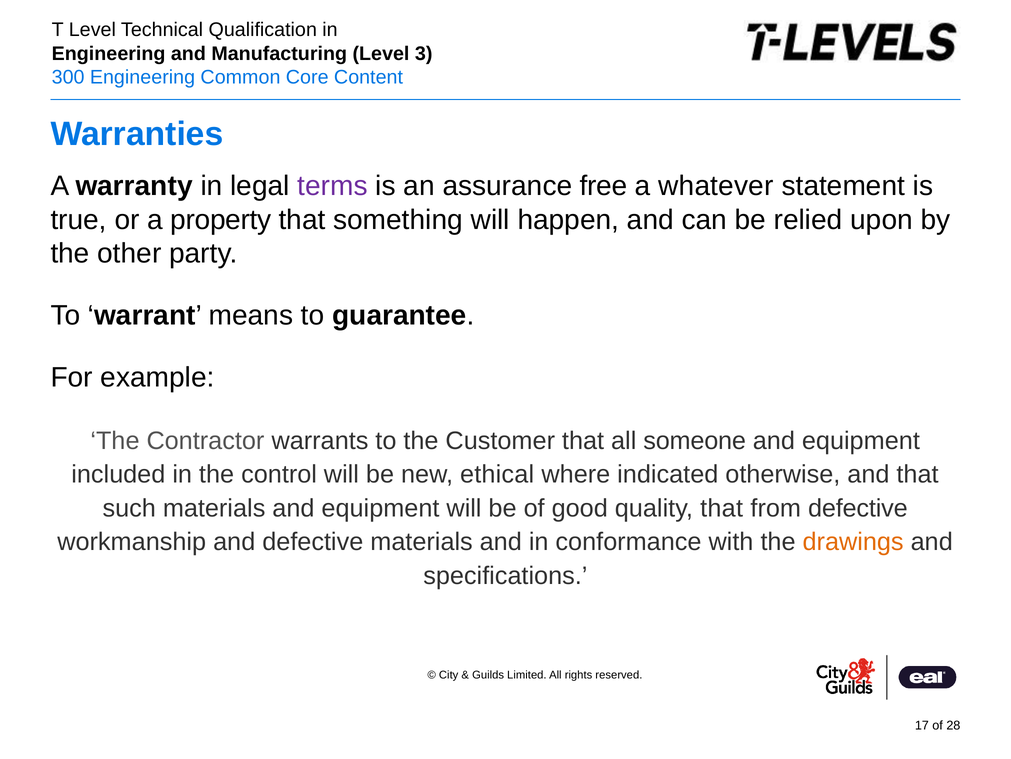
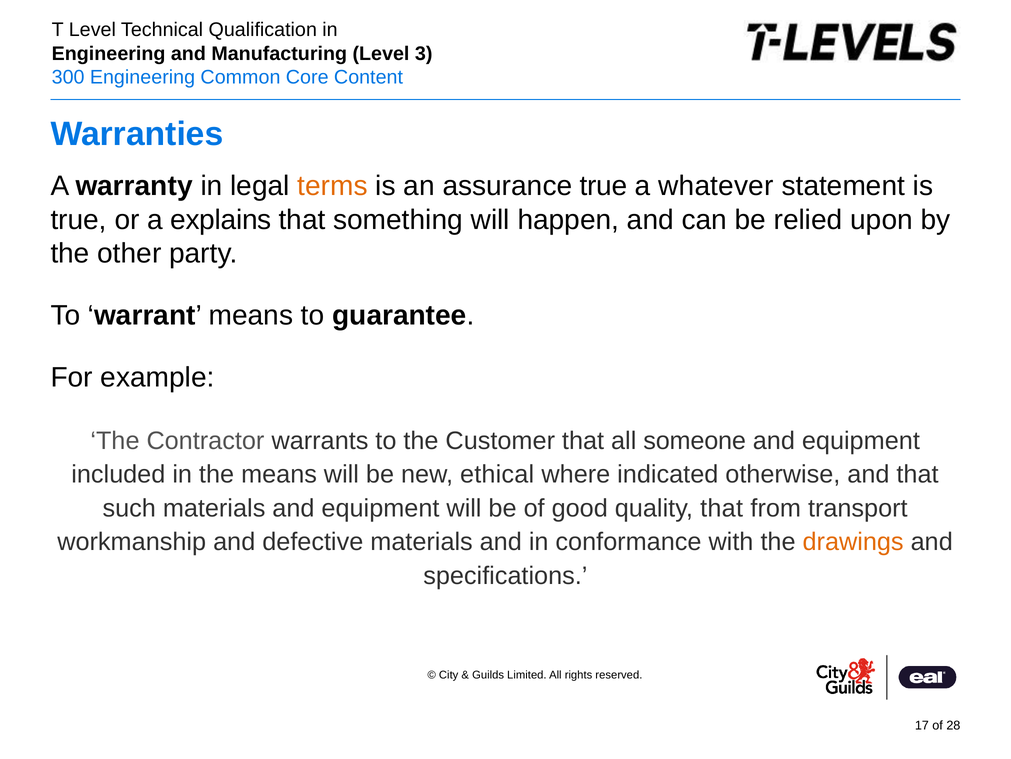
terms colour: purple -> orange (333, 186)
assurance free: free -> true (604, 186)
property: property -> explains (221, 220)
the control: control -> means (279, 474)
from defective: defective -> transport (858, 508)
